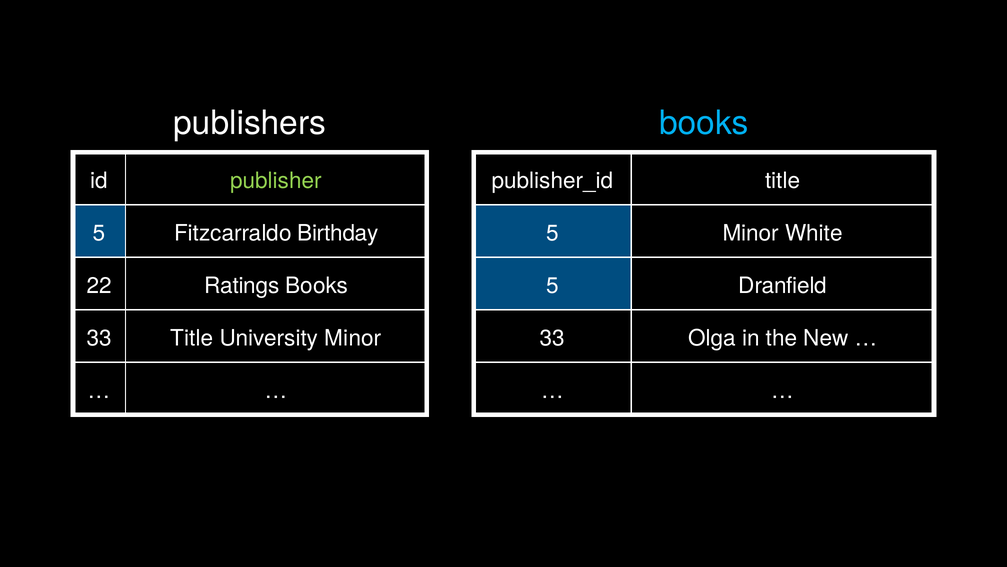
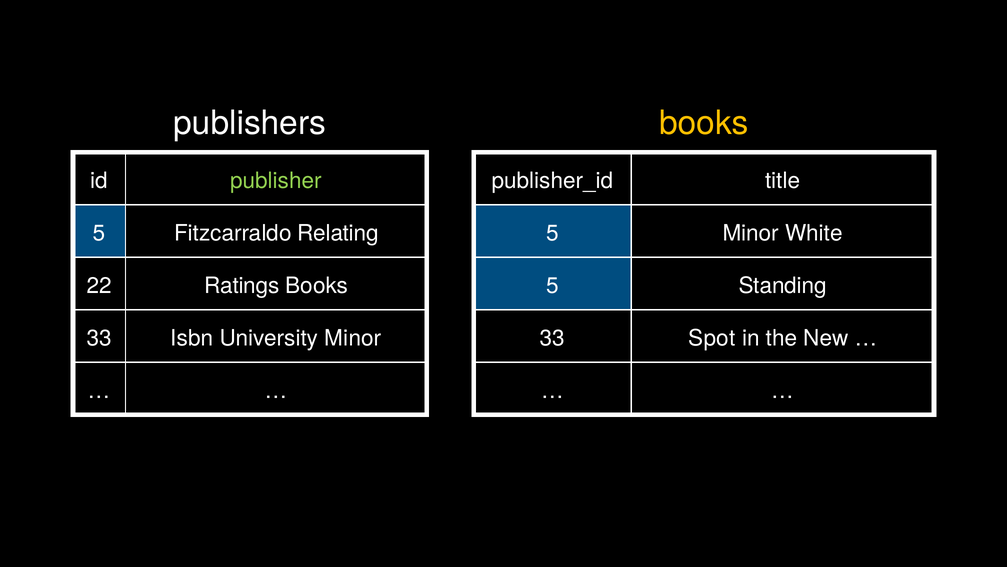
books colour: light blue -> yellow (704, 123)
Birthday: Birthday -> Relating (338, 233)
Dranfield: Dranfield -> Standing (783, 285)
33 Title: Title -> Isbn (192, 338)
Olga: Olga -> Spot (712, 338)
